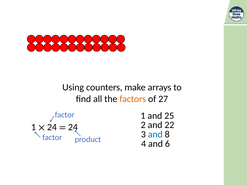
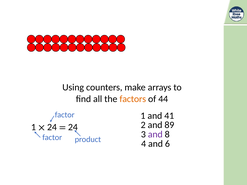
27: 27 -> 44 (163, 99)
25: 25 -> 41 (169, 116)
22: 22 -> 89 (169, 125)
and colour: blue -> purple (155, 134)
